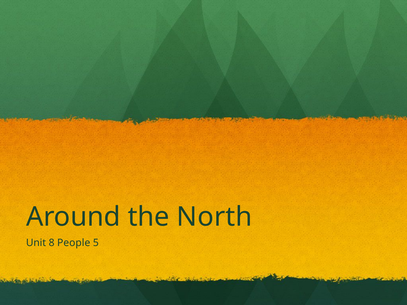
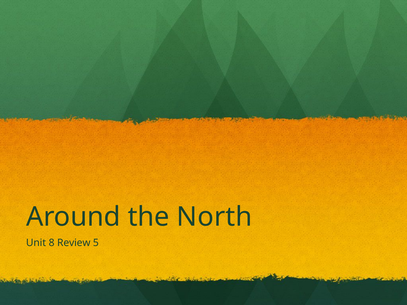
People: People -> Review (74, 243)
